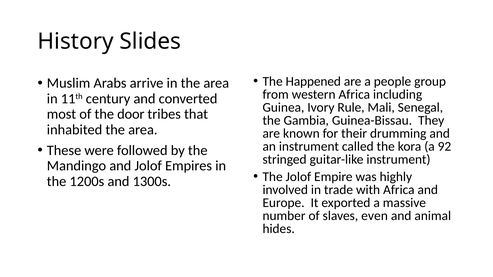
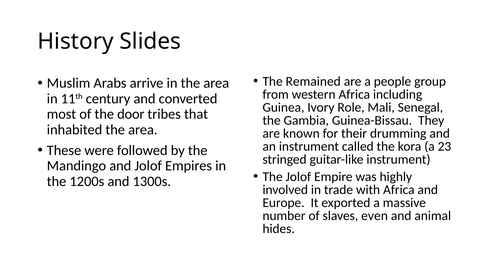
Happened: Happened -> Remained (313, 82)
Rule: Rule -> Role (351, 108)
92: 92 -> 23 (444, 146)
